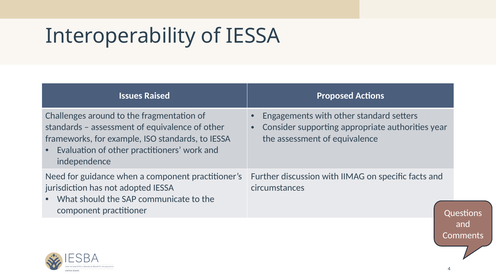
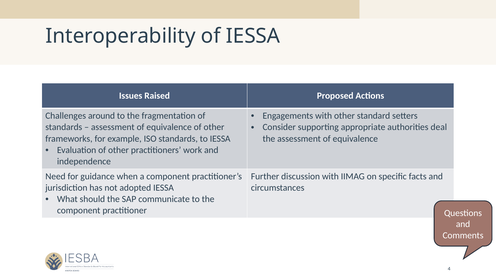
year: year -> deal (439, 127)
